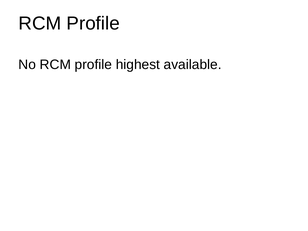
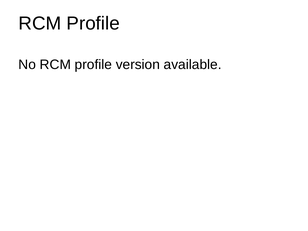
highest: highest -> version (138, 65)
